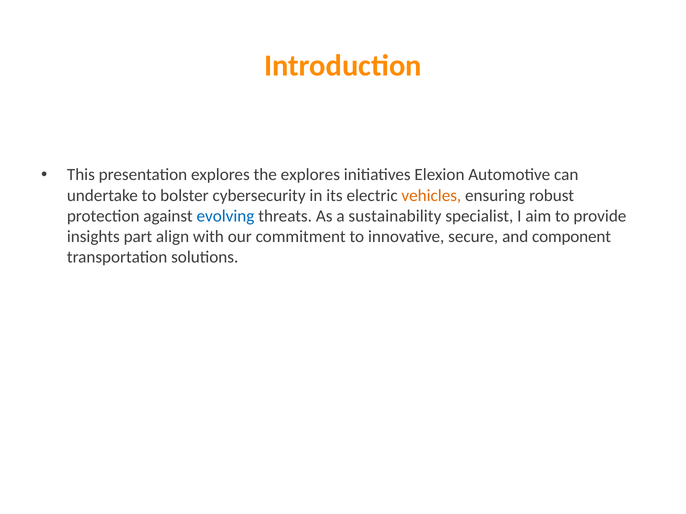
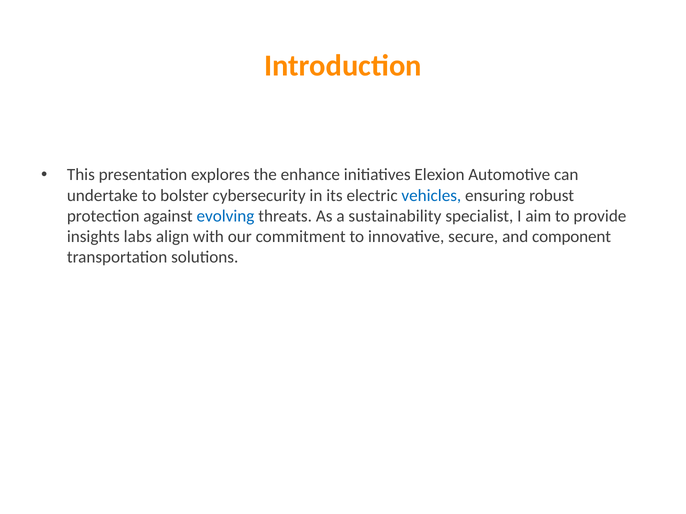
the explores: explores -> enhance (310, 175)
vehicles colour: orange -> blue (431, 196)
part: part -> labs (138, 237)
